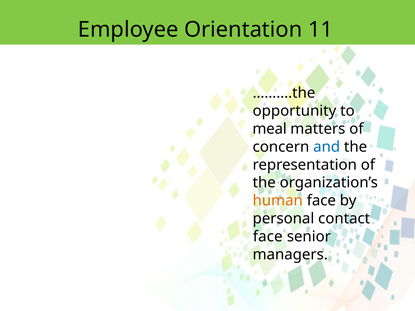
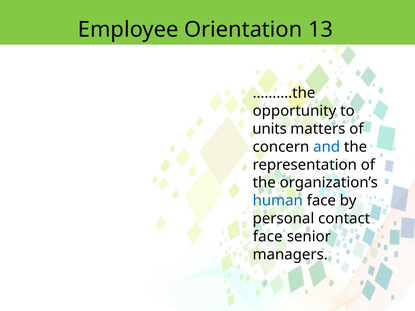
11: 11 -> 13 (321, 30)
meal: meal -> units (270, 129)
human colour: orange -> blue (278, 201)
